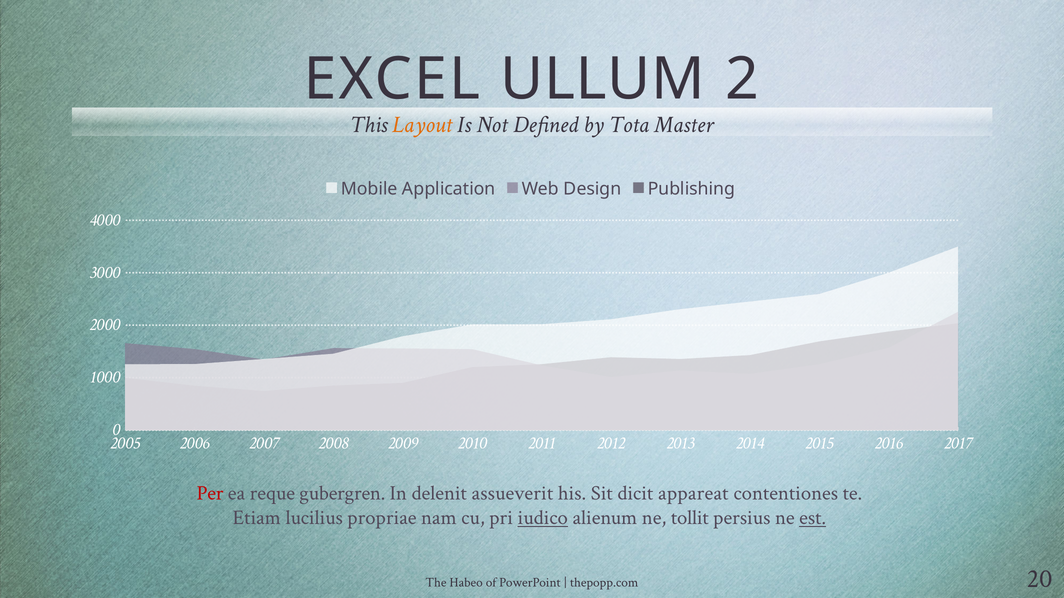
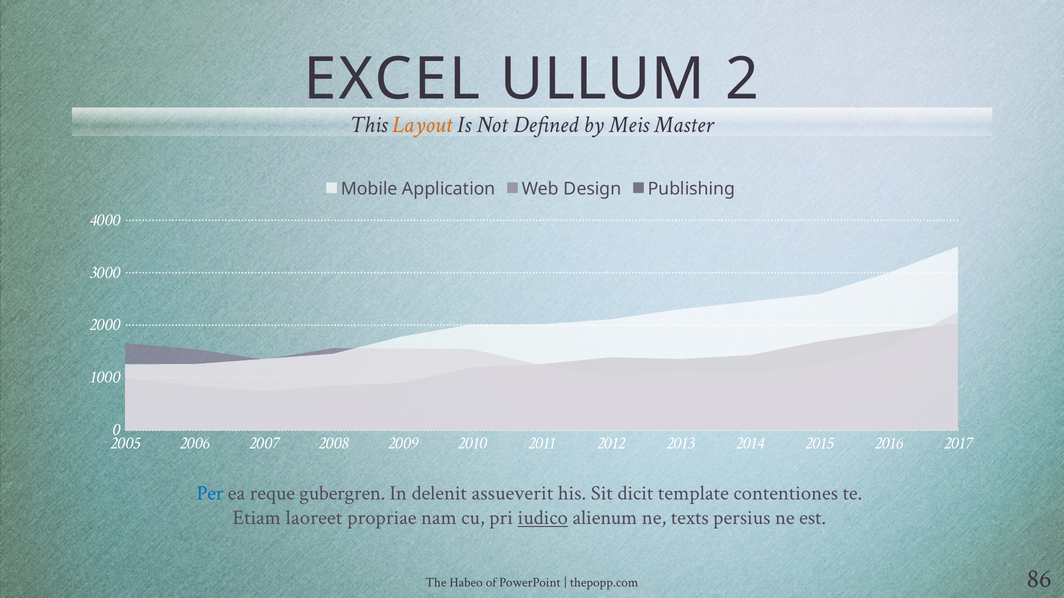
Tota: Tota -> Meis (629, 125)
Per colour: red -> blue (210, 493)
appareat: appareat -> template (693, 493)
lucilius: lucilius -> laoreet (314, 518)
tollit: tollit -> texts (690, 518)
est underline: present -> none (813, 518)
20: 20 -> 86 (1039, 579)
